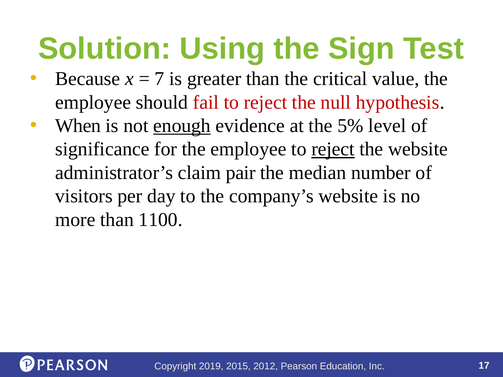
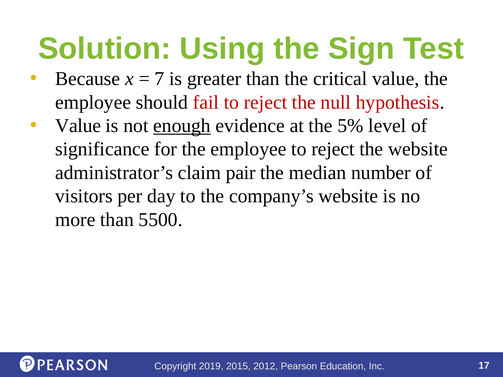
When: When -> Value (78, 126)
reject underline: present -> none (333, 149)
1100: 1100 -> 5500 (161, 220)
